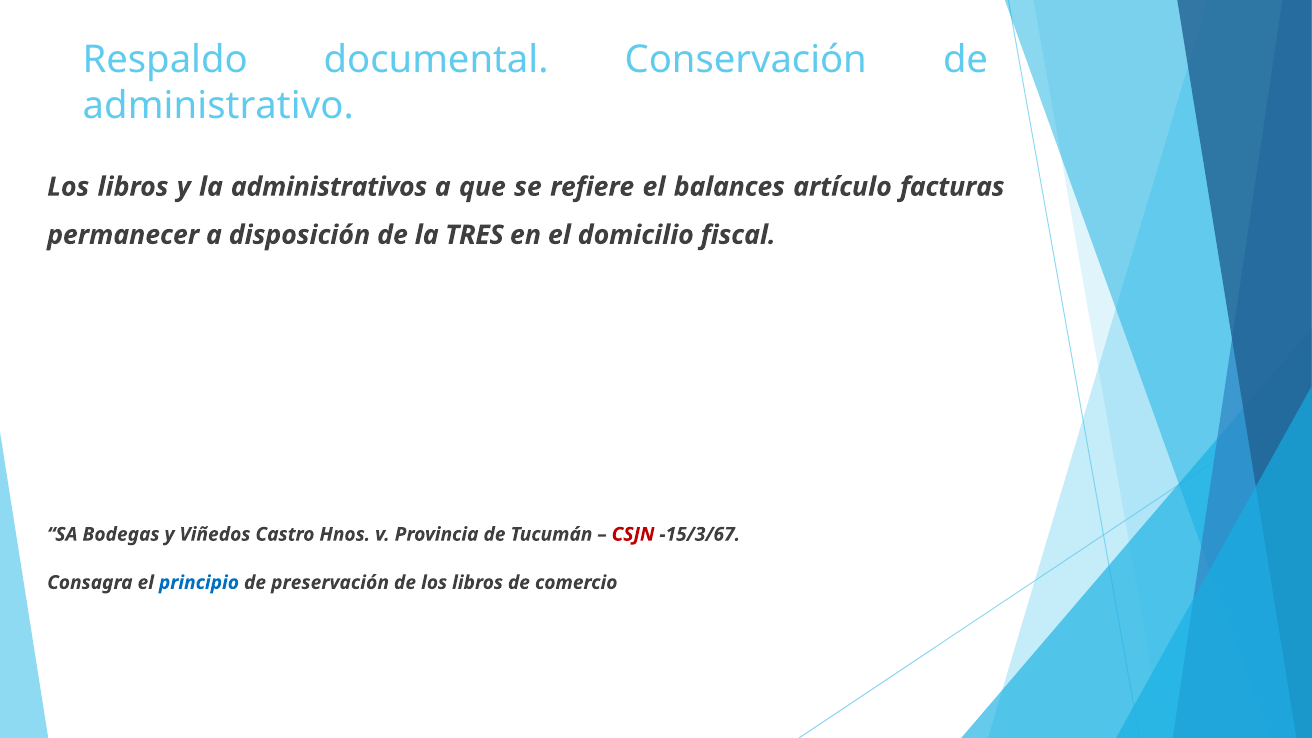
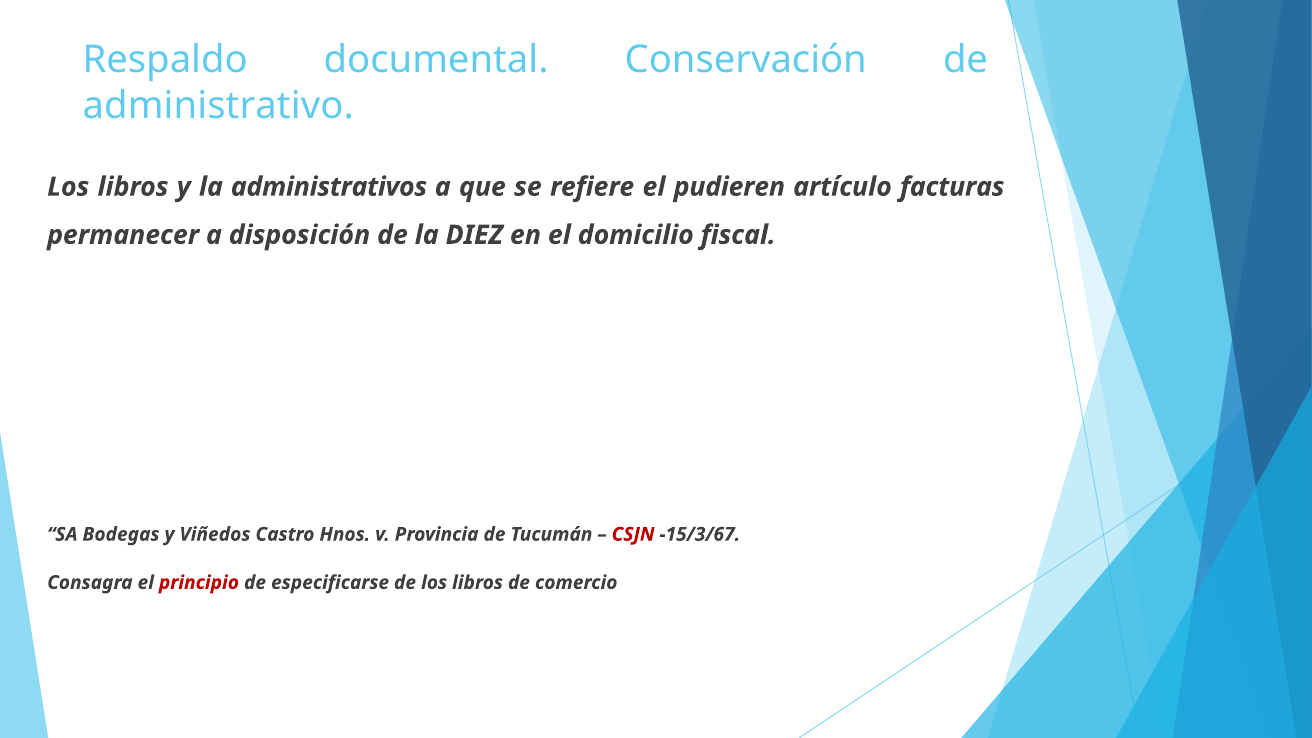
balances: balances -> pudieren (729, 187)
TRES: TRES -> DIEZ (474, 235)
principio colour: blue -> red (199, 583)
preservación: preservación -> especificarse (330, 583)
